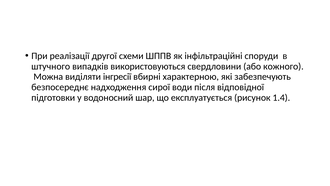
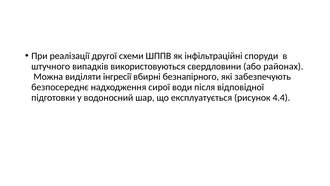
кожного: кожного -> районах (283, 66)
характерною: характерною -> безнапірного (191, 77)
1.4: 1.4 -> 4.4 (281, 97)
